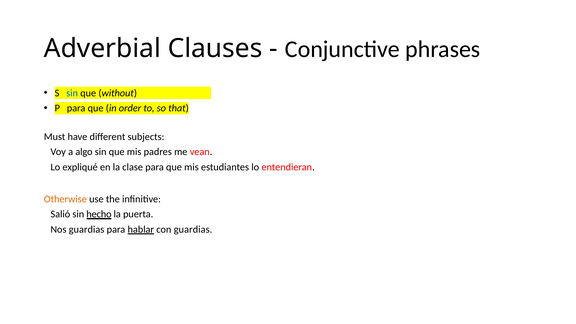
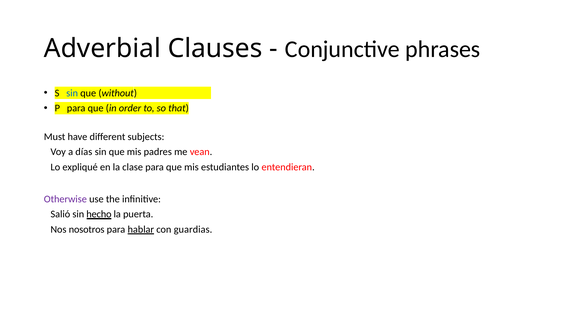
algo: algo -> días (84, 152)
Otherwise colour: orange -> purple (65, 199)
Nos guardias: guardias -> nosotros (87, 230)
